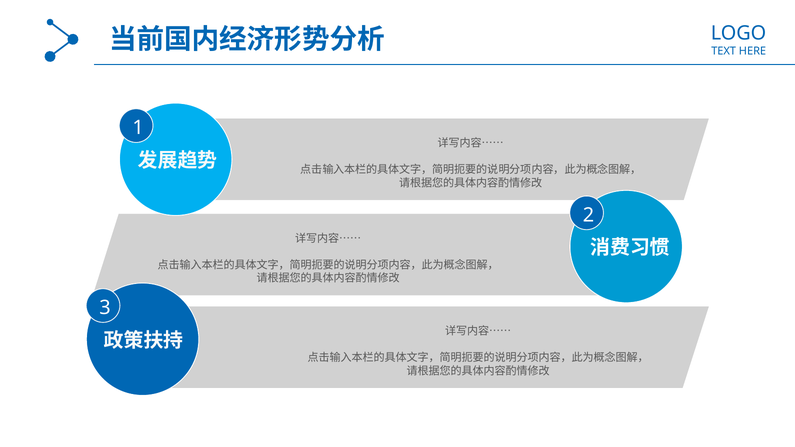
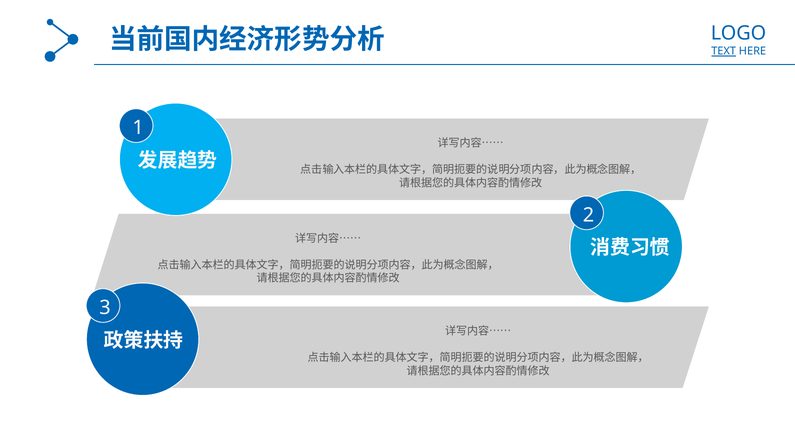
TEXT underline: none -> present (724, 51)
